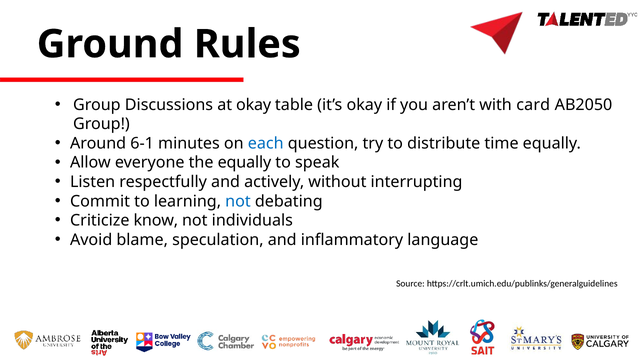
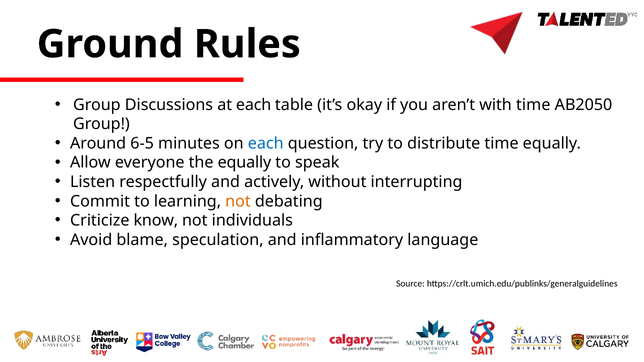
at okay: okay -> each (254, 105)
with card: card -> time (533, 105)
6-1: 6-1 -> 6-5 (142, 143)
not colour: blue -> orange (238, 201)
